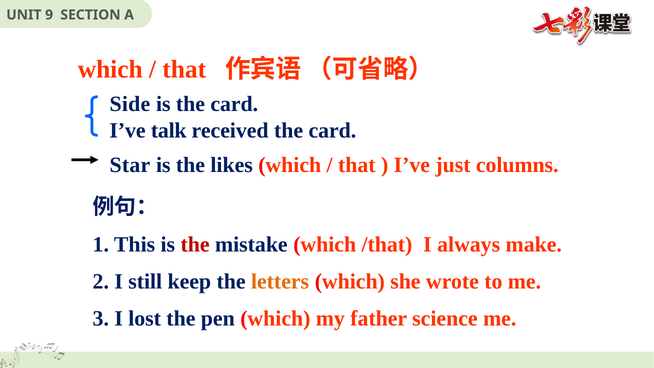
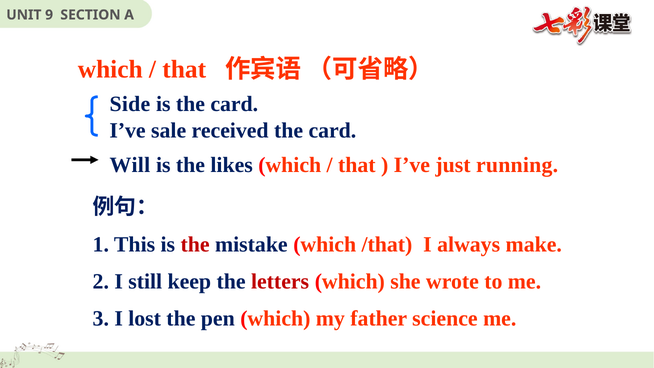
talk: talk -> sale (169, 130)
Star: Star -> Will (130, 165)
columns: columns -> running (517, 165)
letters colour: orange -> red (280, 281)
